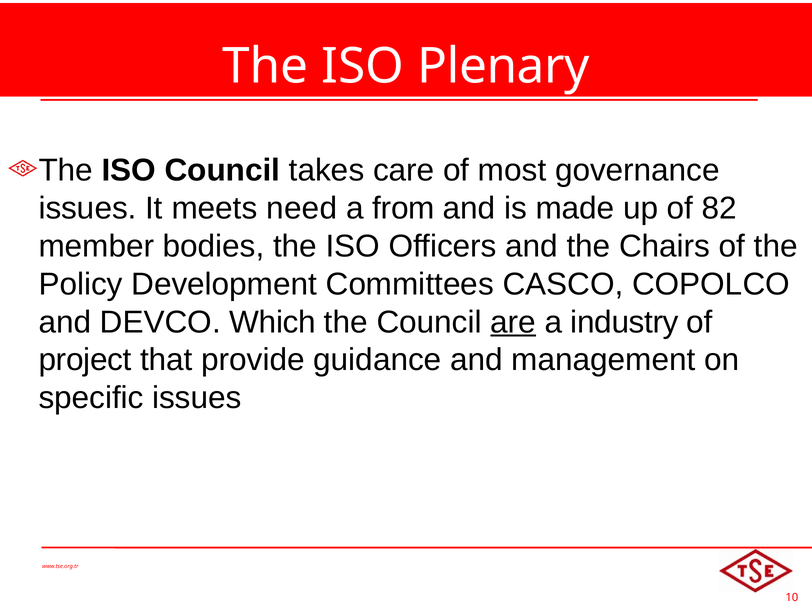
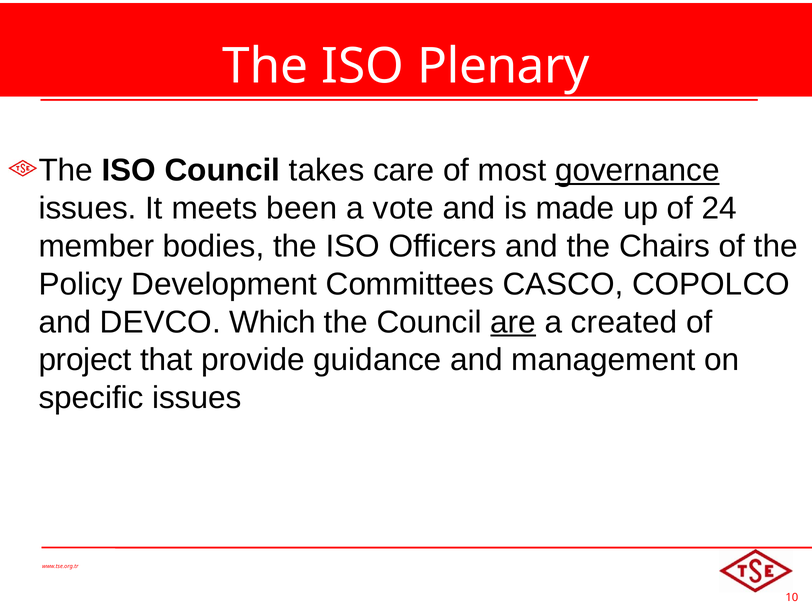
governance underline: none -> present (637, 170)
need: need -> been (302, 208)
from: from -> vote (403, 208)
82: 82 -> 24 (719, 208)
industry: industry -> created (624, 322)
